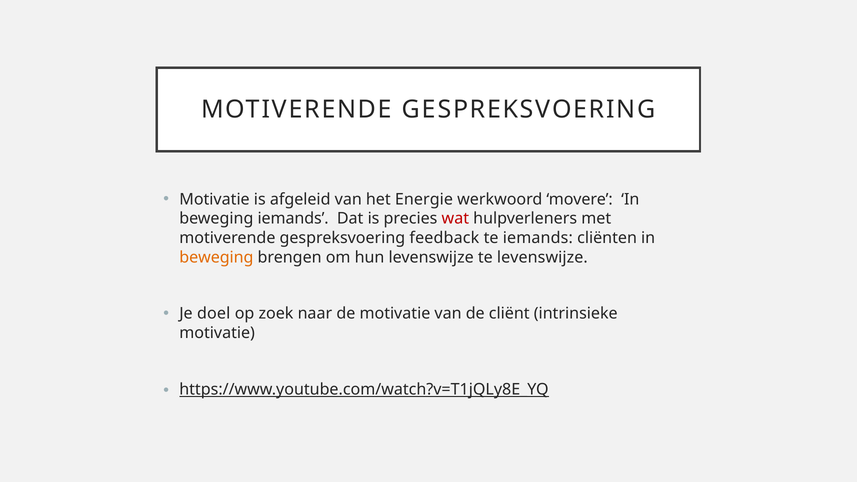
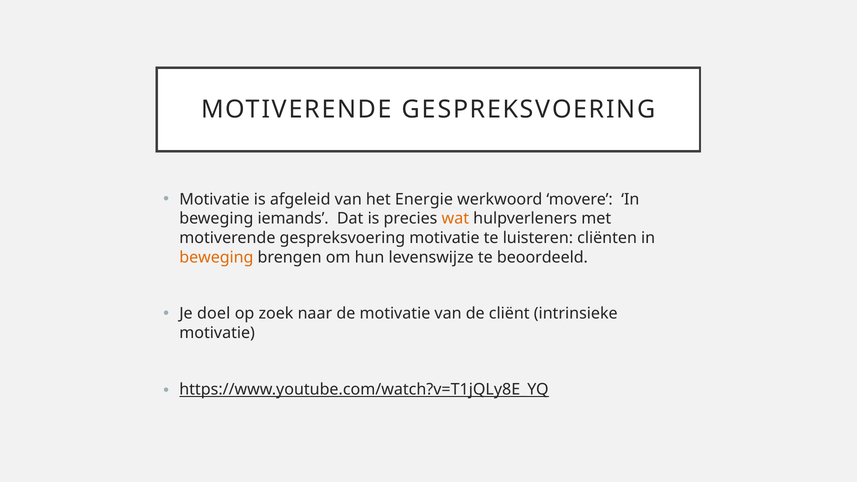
wat colour: red -> orange (455, 219)
gespreksvoering feedback: feedback -> motivatie (444, 238)
te iemands: iemands -> luisteren (538, 238)
te levenswijze: levenswijze -> beoordeeld (542, 257)
